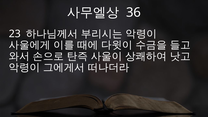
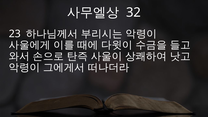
36: 36 -> 32 (133, 13)
